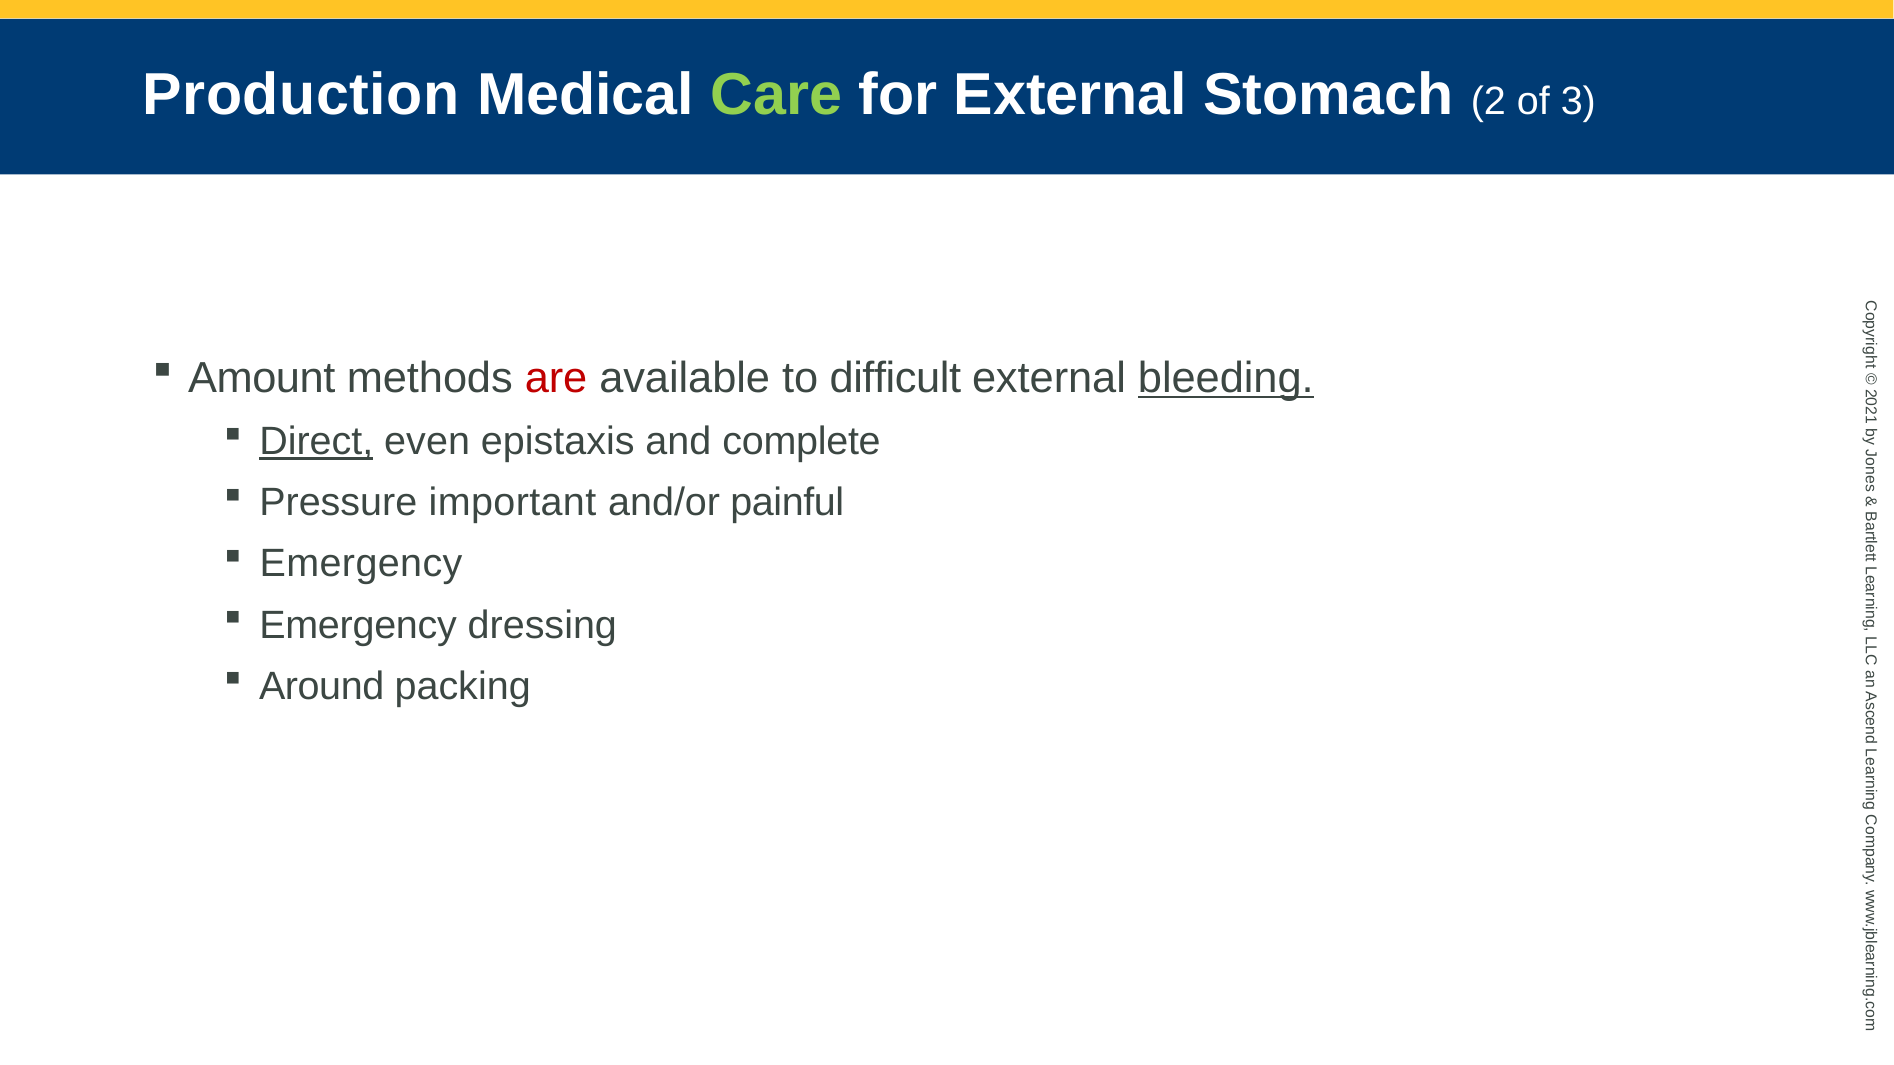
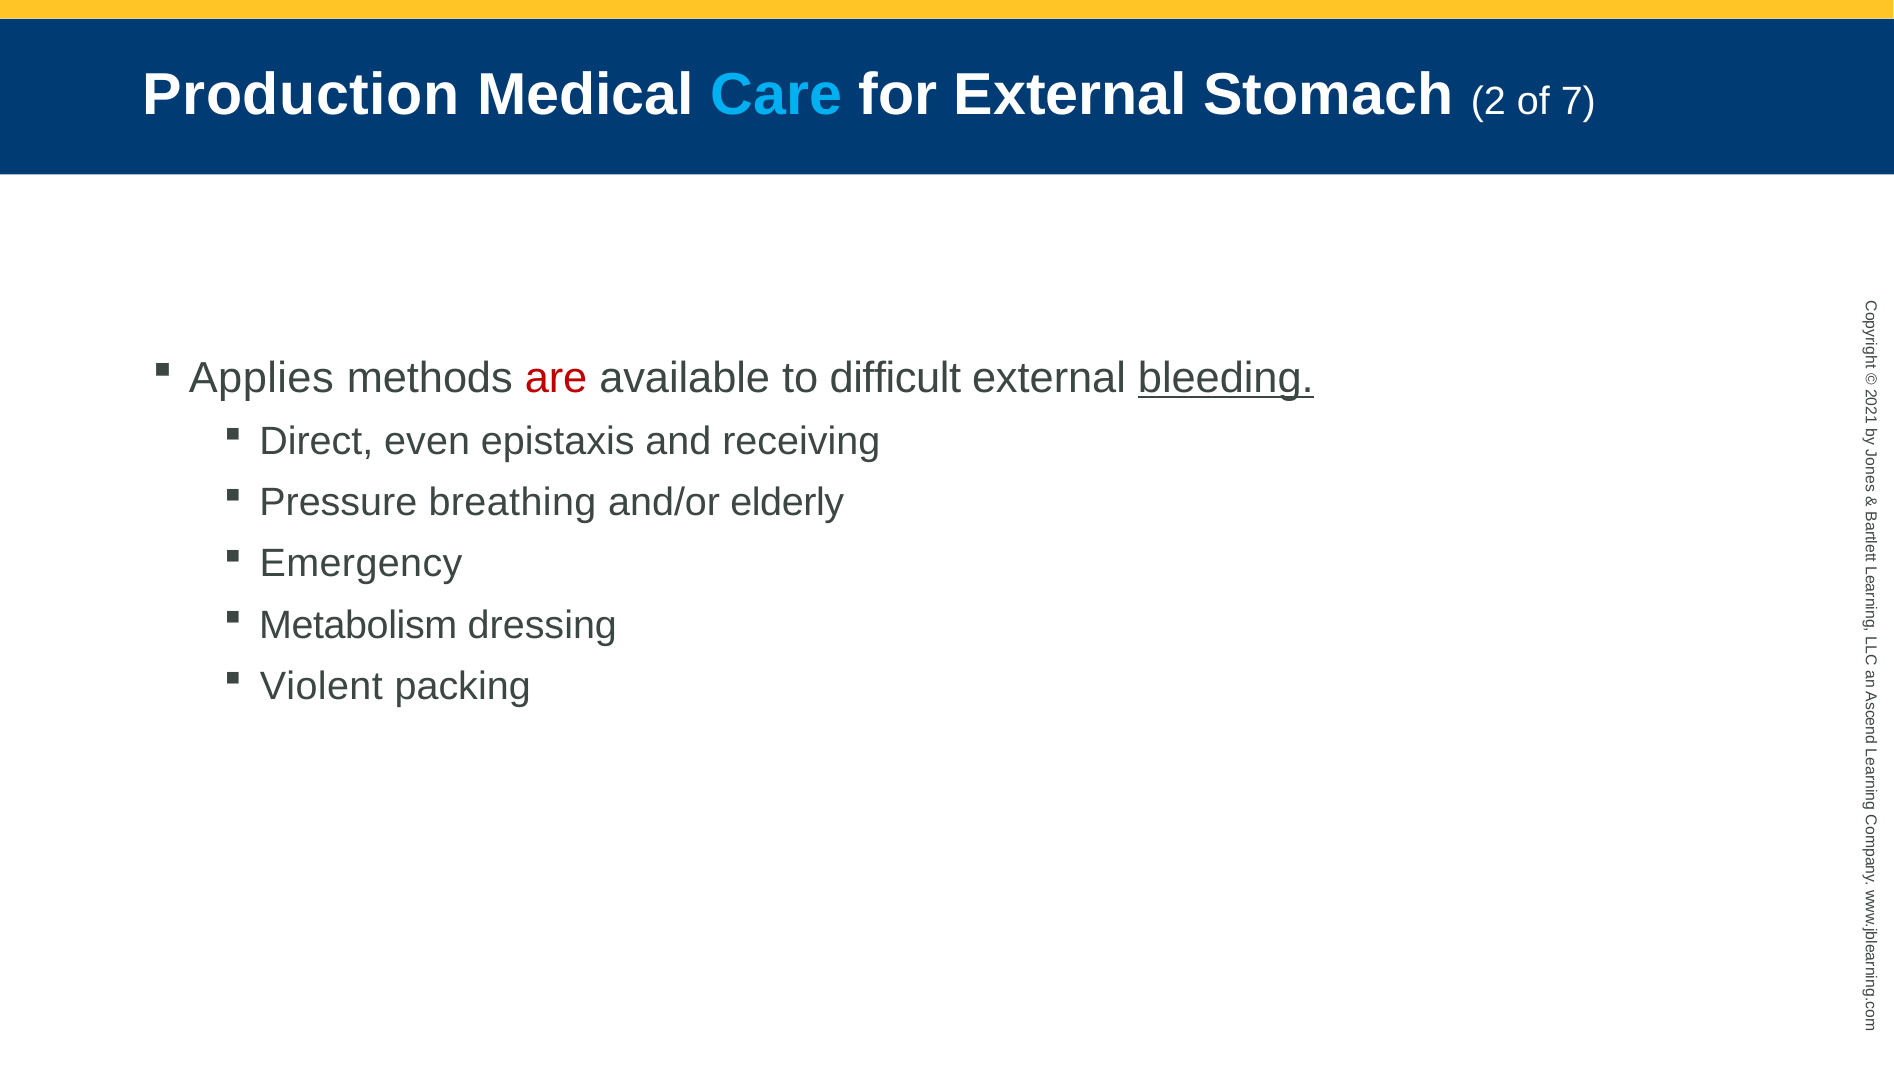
Care colour: light green -> light blue (776, 95)
3: 3 -> 7 (1578, 102)
Amount: Amount -> Applies (261, 378)
Direct underline: present -> none (316, 442)
complete: complete -> receiving (801, 442)
important: important -> breathing (512, 503)
painful: painful -> elderly (787, 503)
Emergency: Emergency -> Metabolism (358, 625)
Around: Around -> Violent (321, 686)
